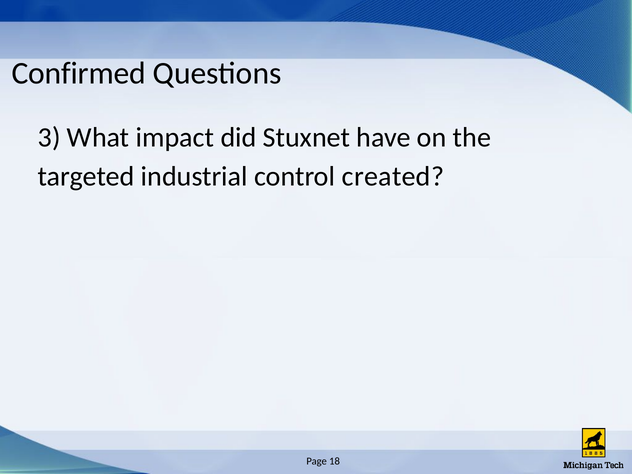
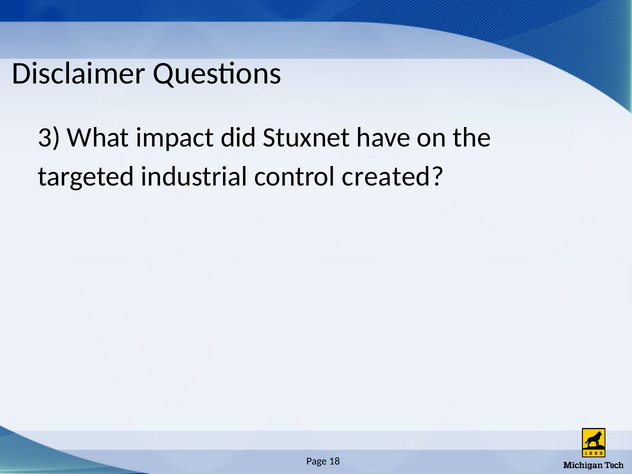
Confirmed: Confirmed -> Disclaimer (79, 73)
